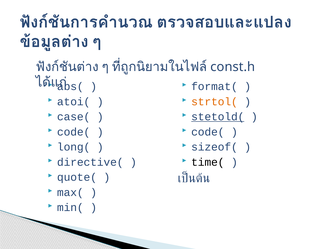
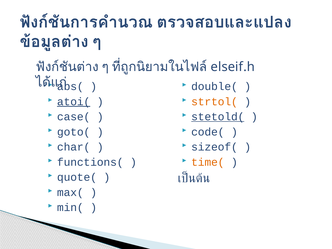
const.h: const.h -> elseif.h (233, 67)
format(: format( -> double( (214, 86)
atoi( underline: none -> present (74, 102)
code(: code( -> goto( (74, 132)
long(: long( -> char( (74, 147)
directive(: directive( -> functions( (90, 162)
time( colour: black -> orange (208, 162)
